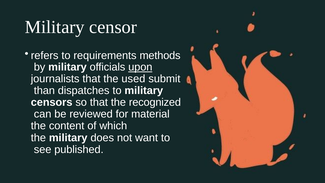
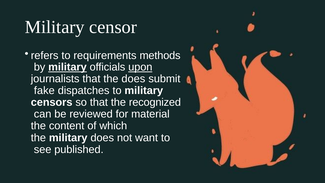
military underline: none -> present (67, 67)
the used: used -> does (133, 79)
than: than -> fake (44, 90)
